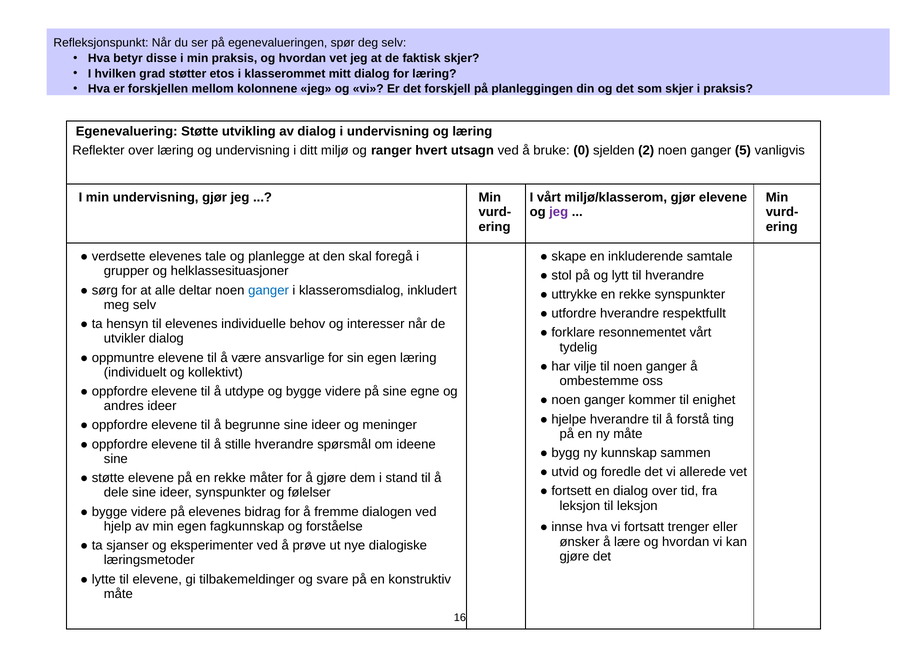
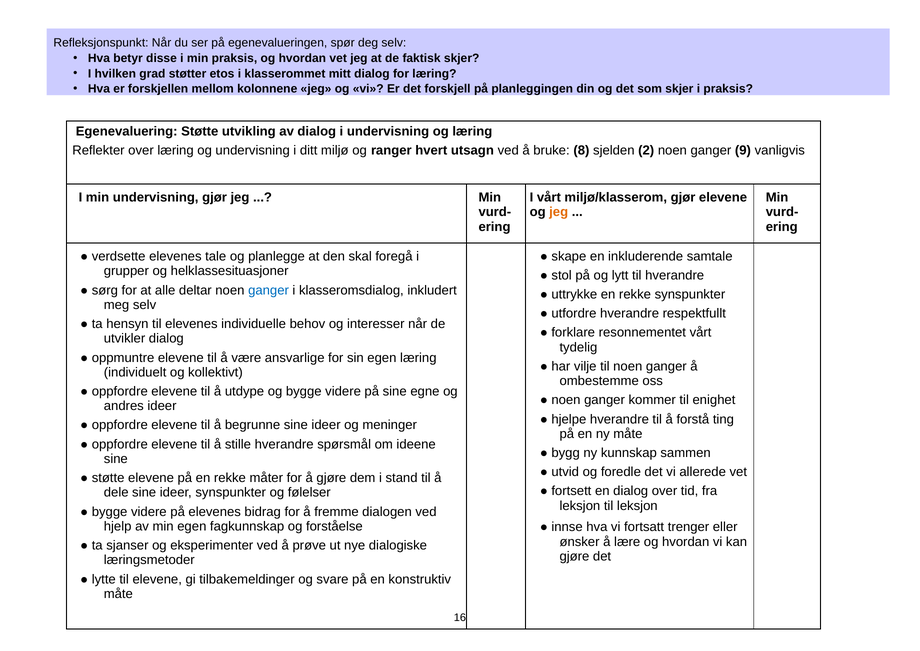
0: 0 -> 8 (581, 150)
5: 5 -> 9 (743, 150)
jeg colour: purple -> orange (559, 212)
